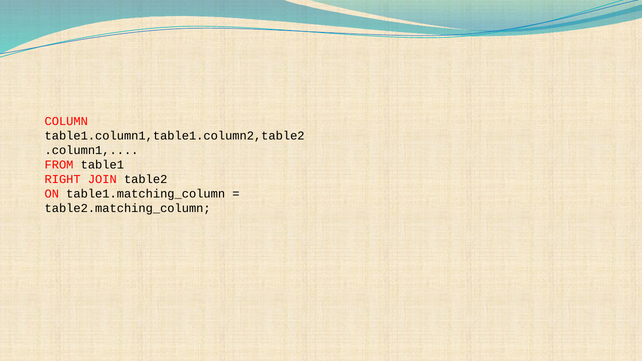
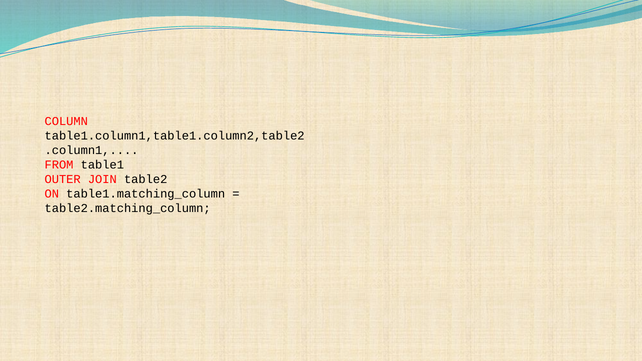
RIGHT: RIGHT -> OUTER (63, 179)
